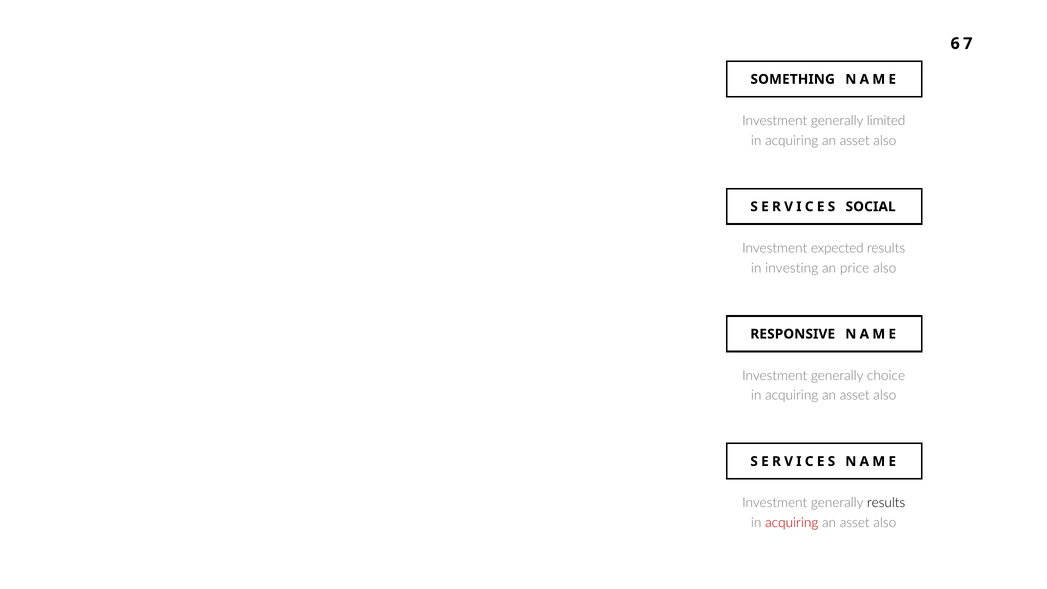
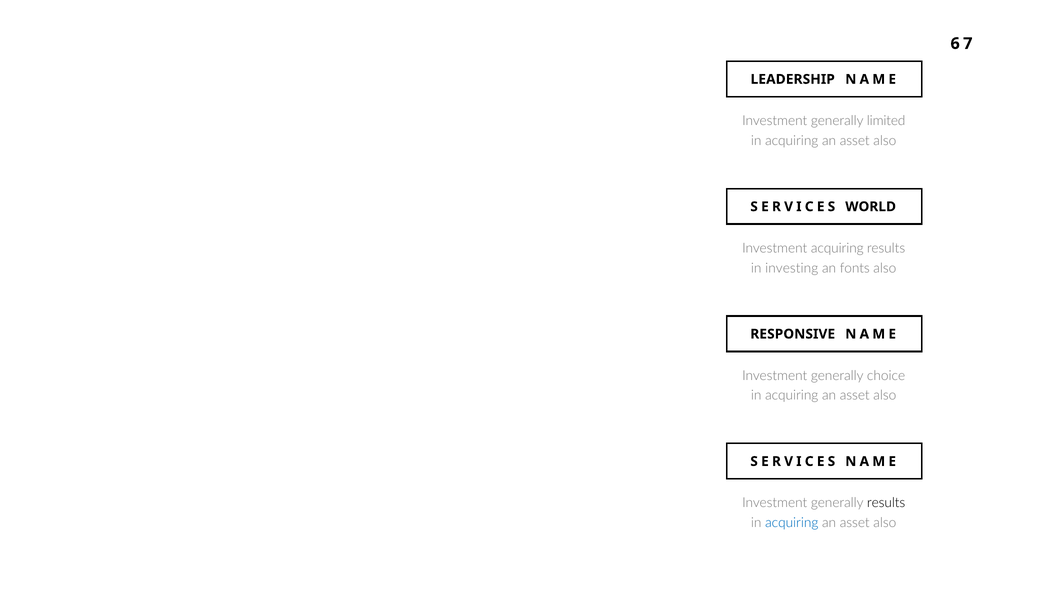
SOMETHING: SOMETHING -> LEADERSHIP (793, 79)
SOCIAL: SOCIAL -> WORLD (871, 207)
Investment expected: expected -> acquiring (837, 248)
price: price -> fonts (855, 268)
acquiring colour: red -> blue (792, 523)
